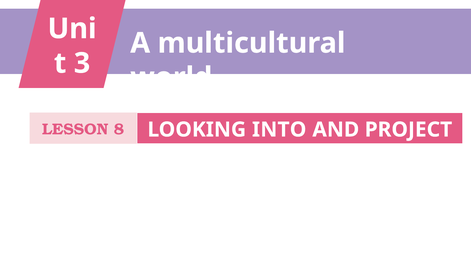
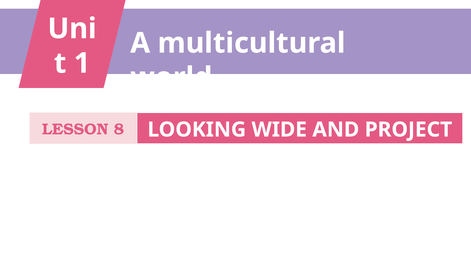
3: 3 -> 1 (82, 63)
INTO: INTO -> WIDE (279, 130)
